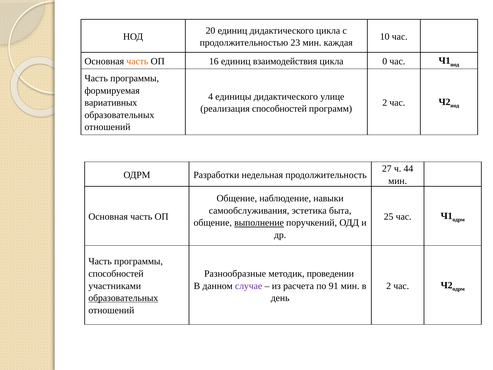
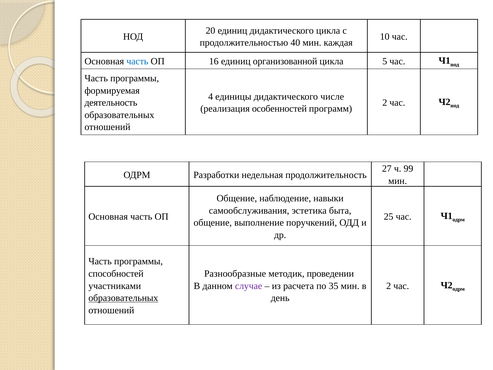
23: 23 -> 40 (295, 43)
часть colour: orange -> blue (137, 61)
взаимодействия: взаимодействия -> организованной (285, 61)
0: 0 -> 5 (385, 61)
улице: улице -> числе (332, 97)
вариативных: вариативных -> деятельность (111, 103)
реализация способностей: способностей -> особенностей (279, 109)
44: 44 -> 99 (408, 169)
выполнение underline: present -> none (259, 223)
91: 91 -> 35 (334, 286)
